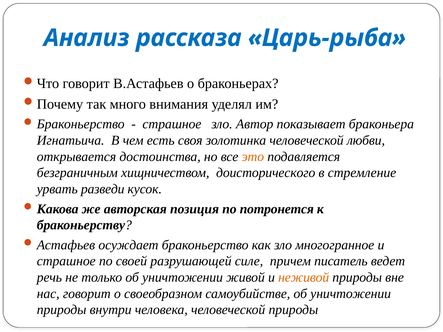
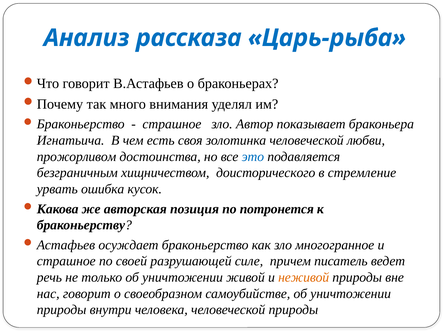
открывается: открывается -> прожорливом (77, 157)
это colour: orange -> blue (253, 157)
разведи: разведи -> ошибка (103, 189)
